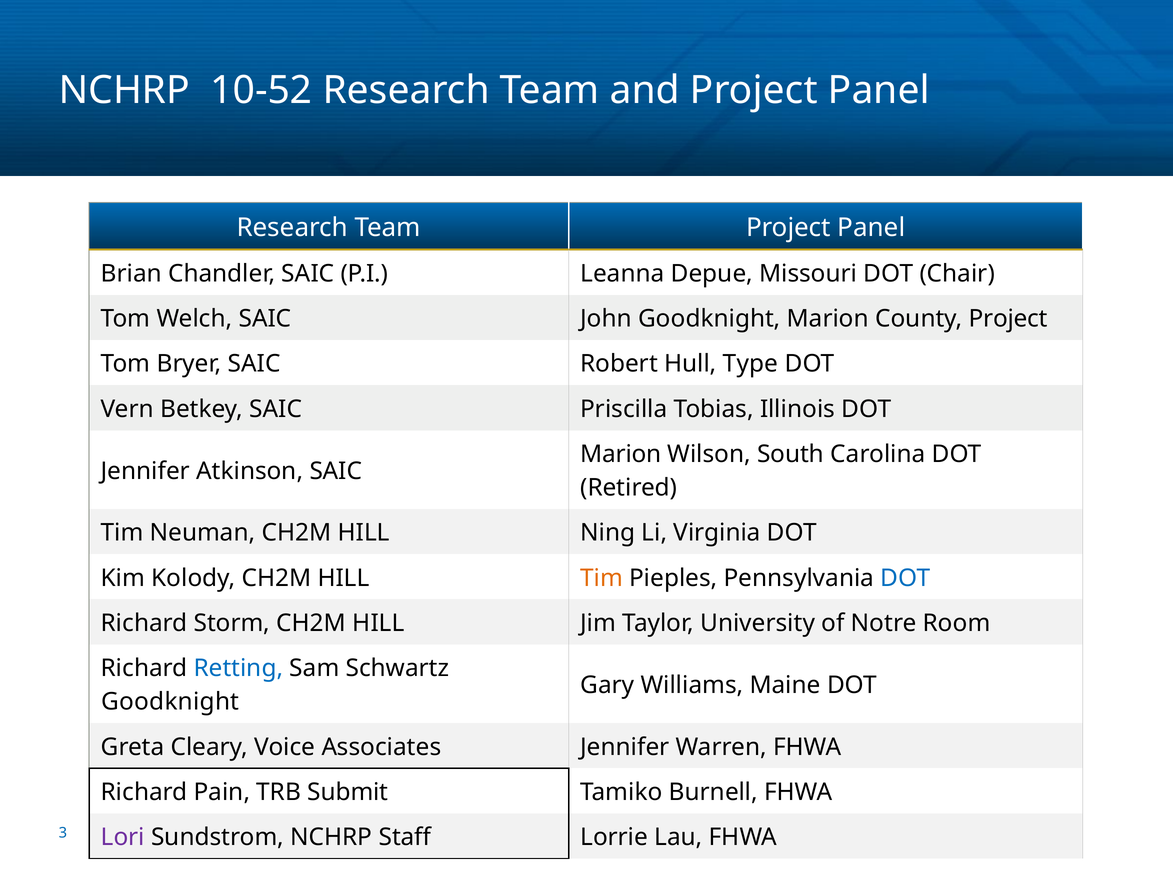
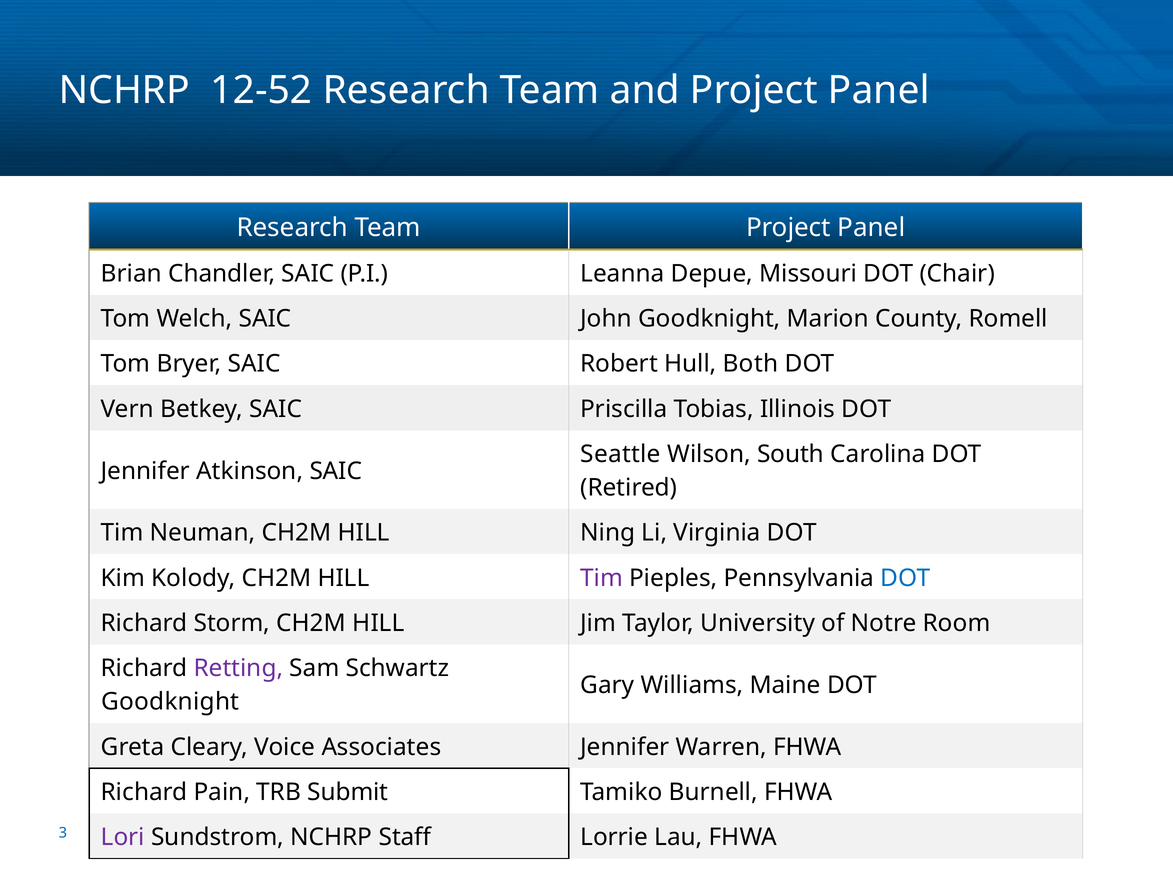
10-52: 10-52 -> 12-52 (261, 91)
County Project: Project -> Romell (1008, 319)
Type: Type -> Both (751, 364)
Marion: Marion -> Seattle (621, 455)
Tim colour: orange -> purple (602, 579)
Retting colour: blue -> purple (238, 669)
